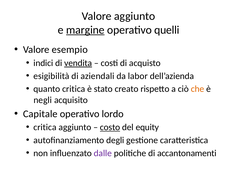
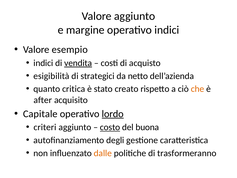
margine underline: present -> none (85, 30)
operativo quelli: quelli -> indici (167, 30)
aziendali: aziendali -> strategici (98, 76)
labor: labor -> netto (138, 76)
negli: negli -> after (43, 100)
lordo underline: none -> present (113, 114)
critica: critica -> criteri (45, 127)
equity: equity -> buona (147, 127)
dalle colour: purple -> orange (103, 153)
accantonamenti: accantonamenti -> trasformeranno (187, 153)
